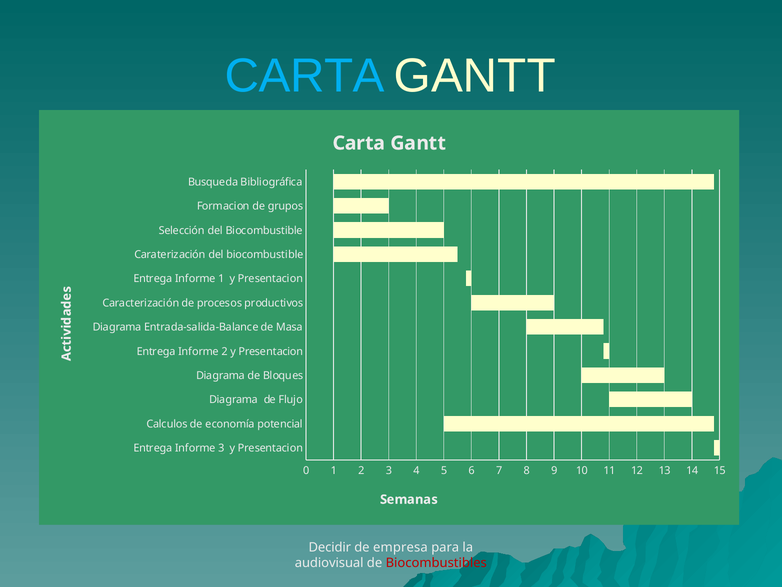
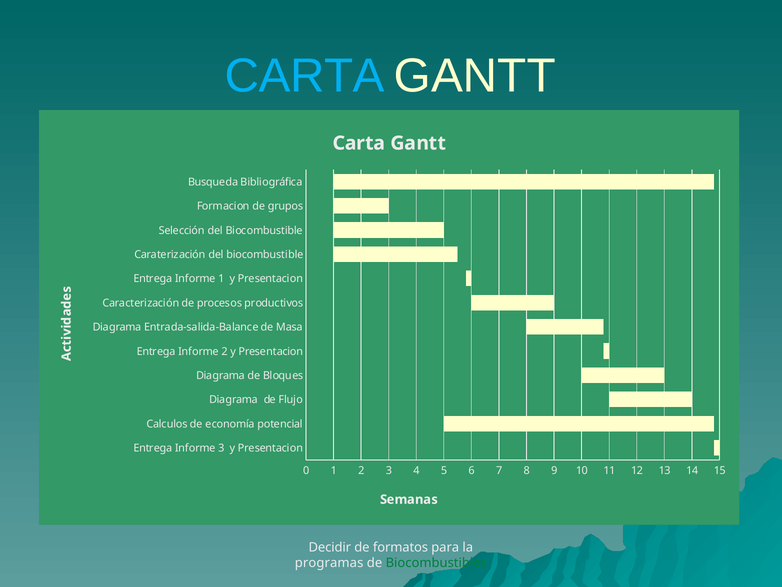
empresa: empresa -> formatos (401, 547)
audiovisual: audiovisual -> programas (329, 563)
Biocombustibles colour: red -> green (436, 563)
